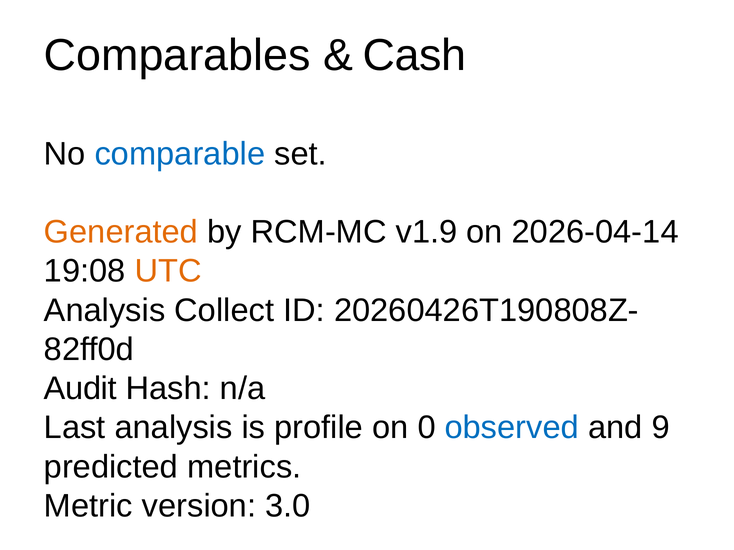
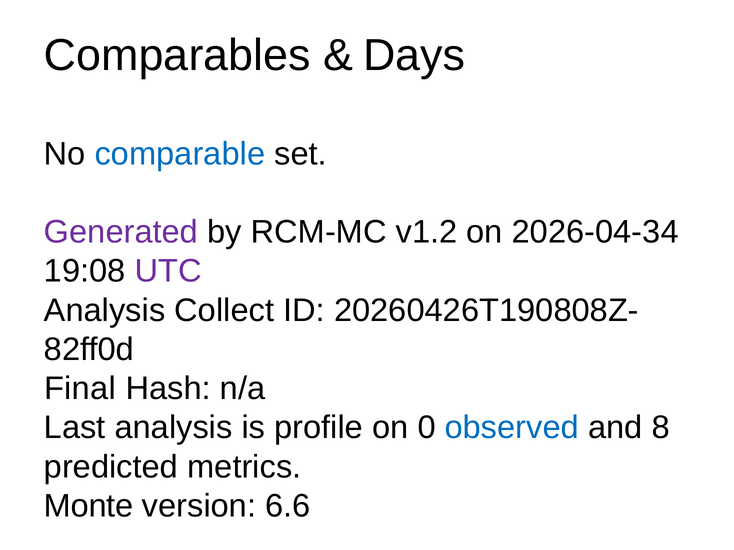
Cash: Cash -> Days (414, 56)
Generated colour: orange -> purple (121, 232)
v1.9: v1.9 -> v1.2 (427, 232)
2026-04-14: 2026-04-14 -> 2026-04-34 (595, 232)
UTC colour: orange -> purple (168, 271)
Audit: Audit -> Final (80, 389)
9: 9 -> 8 (661, 428)
Metric: Metric -> Monte (89, 506)
3.0: 3.0 -> 6.6 (288, 506)
